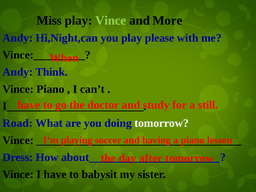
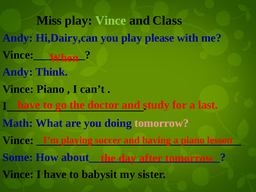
More: More -> Class (167, 20)
Hi,Night,can: Hi,Night,can -> Hi,Dairy,can (67, 38)
still: still -> last (208, 105)
Road: Road -> Math (18, 123)
tomorrow colour: white -> pink (162, 123)
Dress: Dress -> Some (18, 157)
